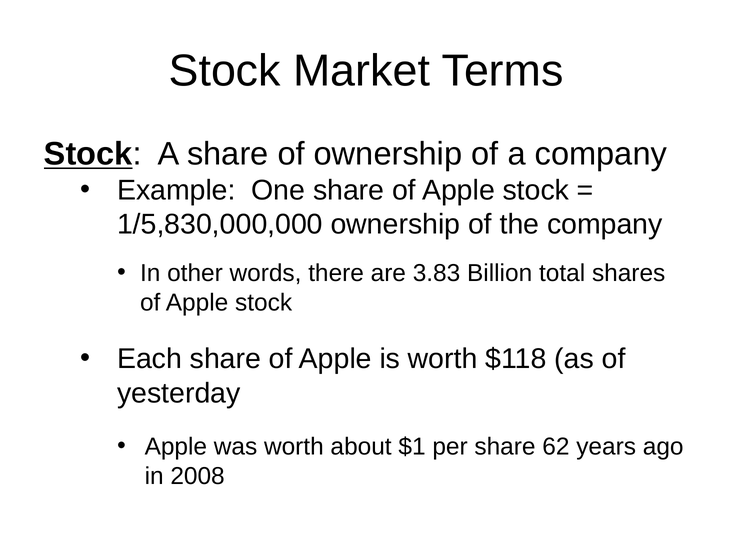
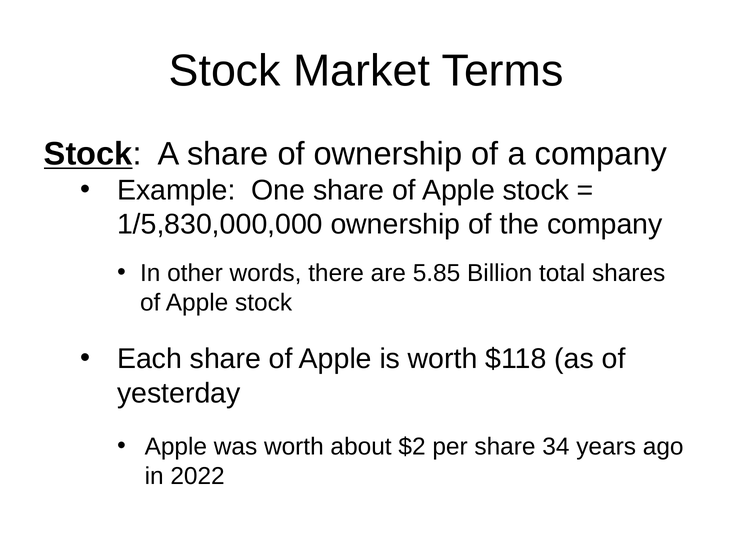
3.83: 3.83 -> 5.85 (437, 273)
$1: $1 -> $2 (412, 447)
62: 62 -> 34 (556, 447)
2008: 2008 -> 2022 (198, 476)
